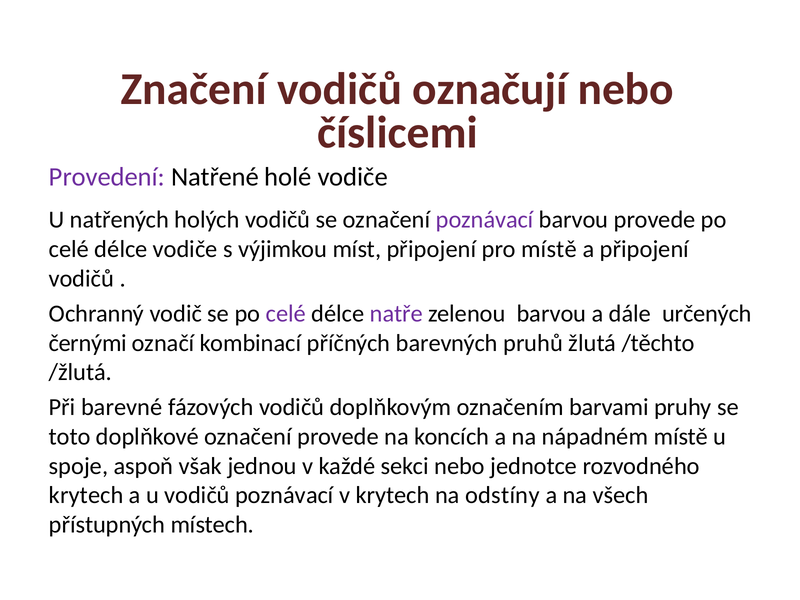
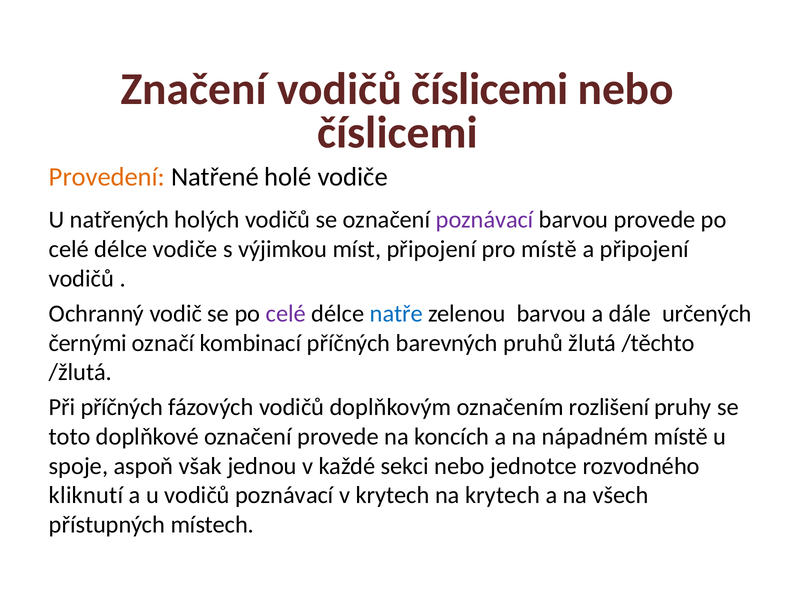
vodičů označují: označují -> číslicemi (490, 89)
Provedení colour: purple -> orange (107, 177)
natře colour: purple -> blue (396, 314)
Při barevné: barevné -> příčných (122, 407)
barvami: barvami -> rozlišení (609, 407)
krytech: krytech -> kliknutí (86, 495)
na odstíny: odstíny -> krytech (502, 495)
